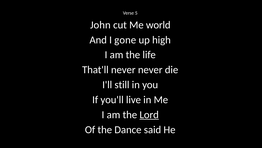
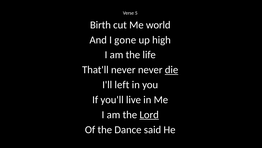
John: John -> Birth (100, 25)
die underline: none -> present (172, 70)
still: still -> left (122, 84)
